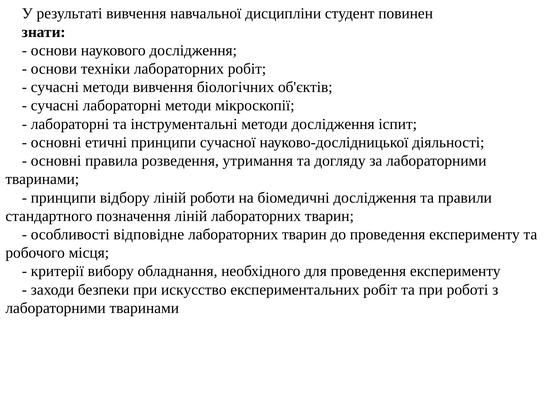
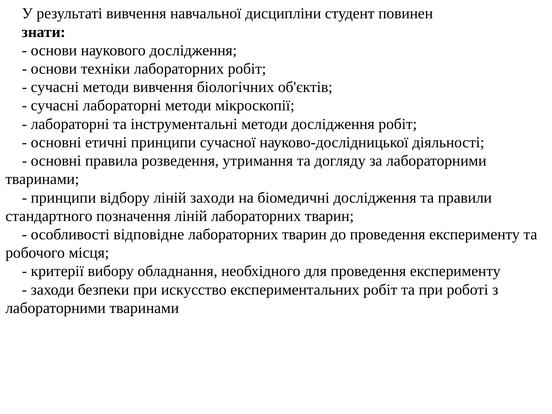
дослідження іспит: іспит -> робіт (398, 124)
ліній роботи: роботи -> заходи (212, 198)
